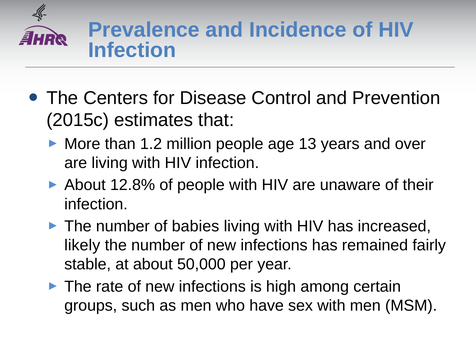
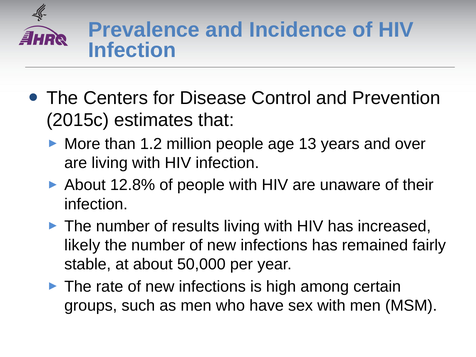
babies: babies -> results (196, 226)
